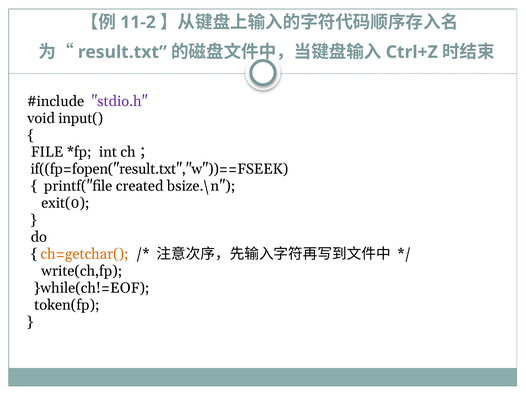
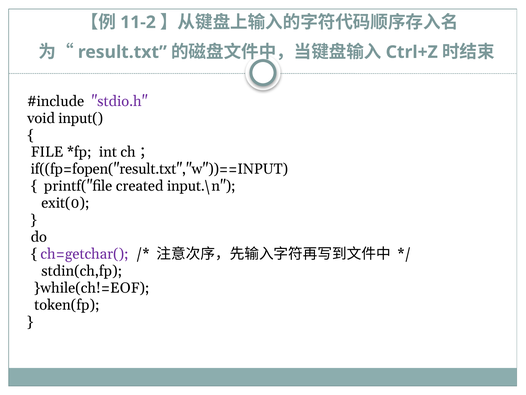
if((fp=fopen("result.txt","w"))==FSEEK: if((fp=fopen("result.txt","w"))==FSEEK -> if((fp=fopen("result.txt","w"))==INPUT (159, 169)
bsize.\n: bsize.\n -> input.\n (201, 186)
ch=getchar( colour: orange -> purple (85, 254)
write(ch,fp: write(ch,fp -> stdin(ch,fp (82, 271)
